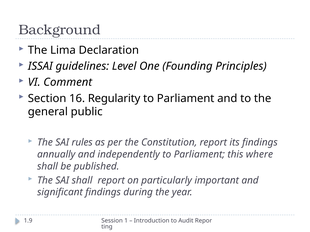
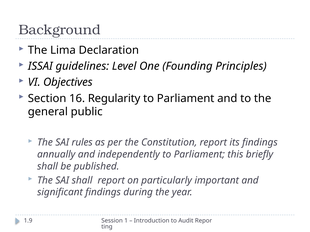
Comment: Comment -> Objectives (68, 82)
where: where -> briefly (260, 155)
